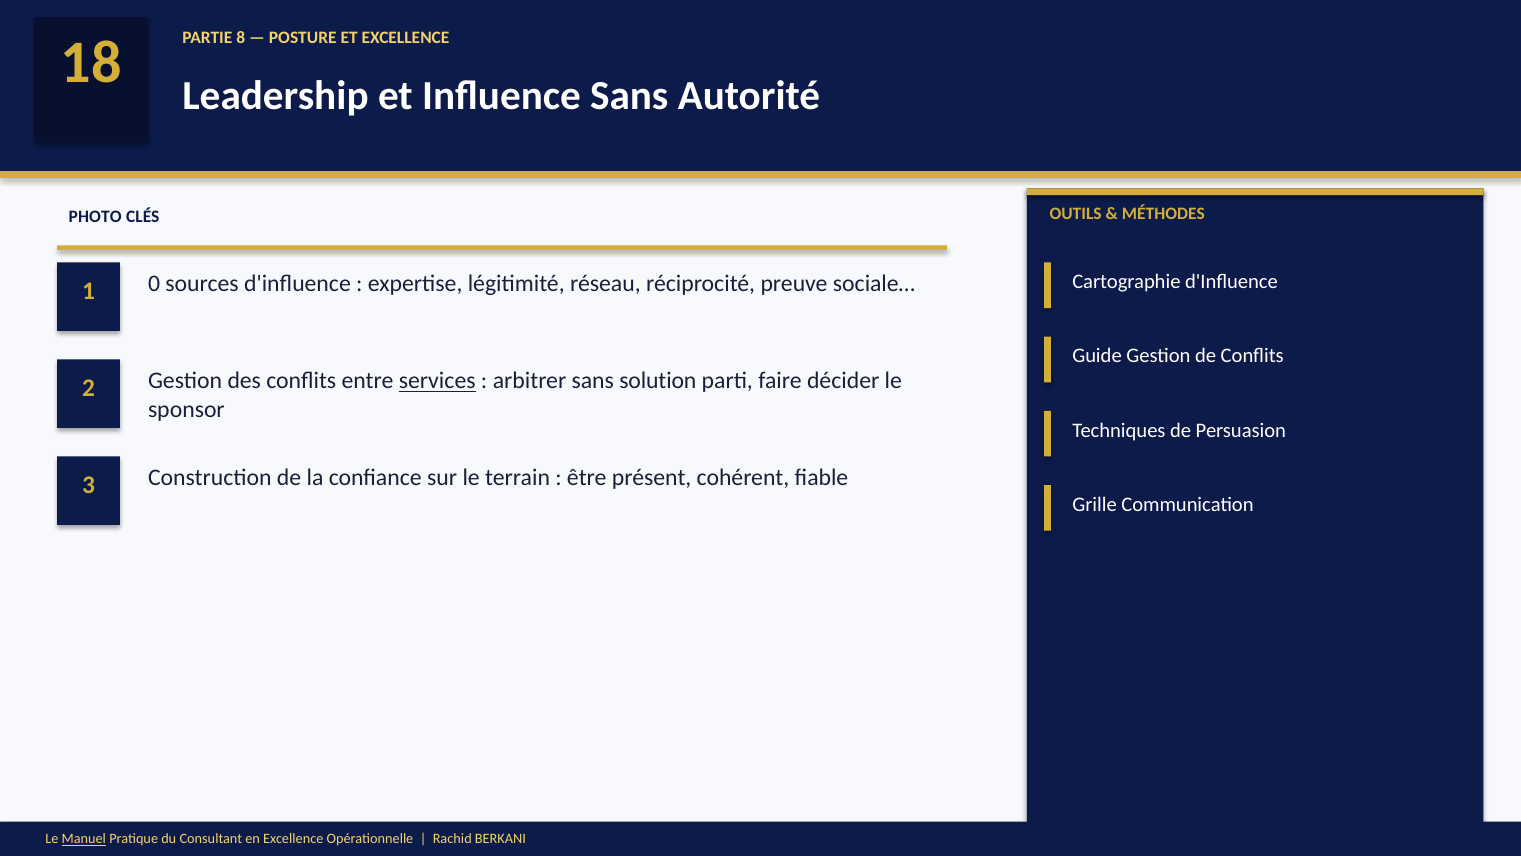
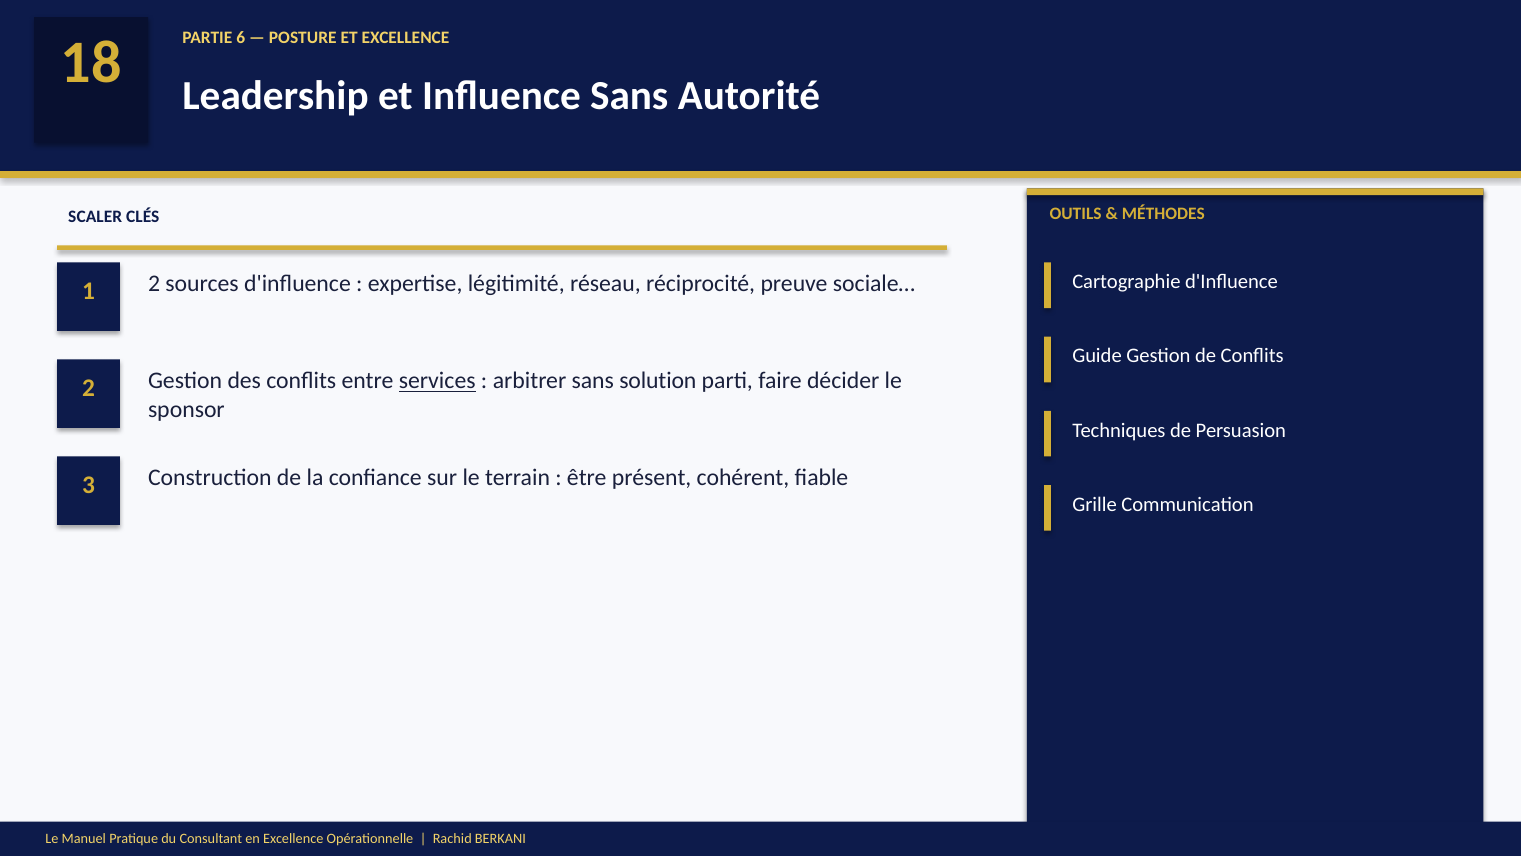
8: 8 -> 6 (241, 38)
PHOTO: PHOTO -> SCALER (95, 217)
1 0: 0 -> 2 (154, 284)
Manuel underline: present -> none (84, 839)
